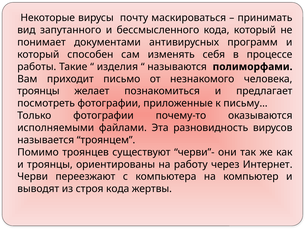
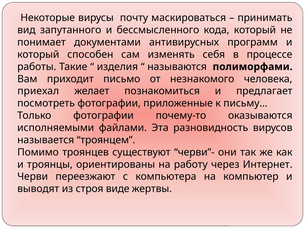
троянцы: троянцы -> приехал (38, 91)
строя кода: кода -> виде (118, 189)
